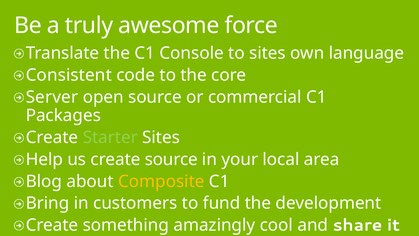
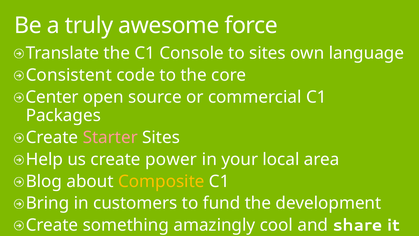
Server: Server -> Center (52, 97)
Starter colour: light green -> pink (110, 137)
create source: source -> power (171, 159)
